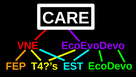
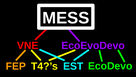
CARE: CARE -> MESS (66, 18)
